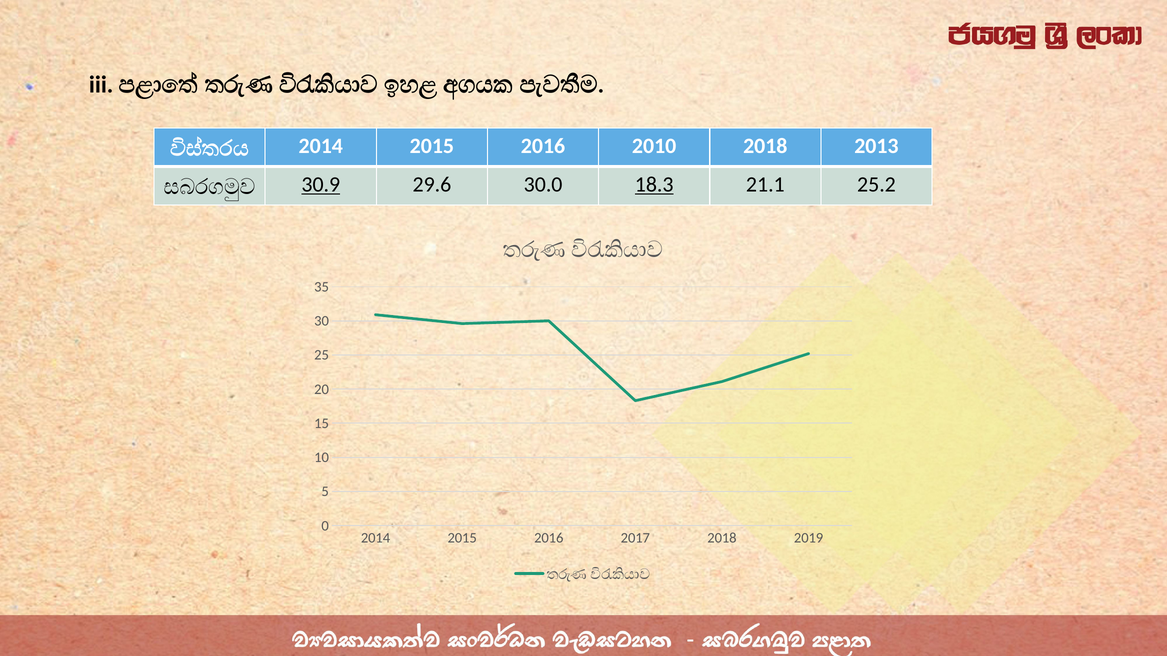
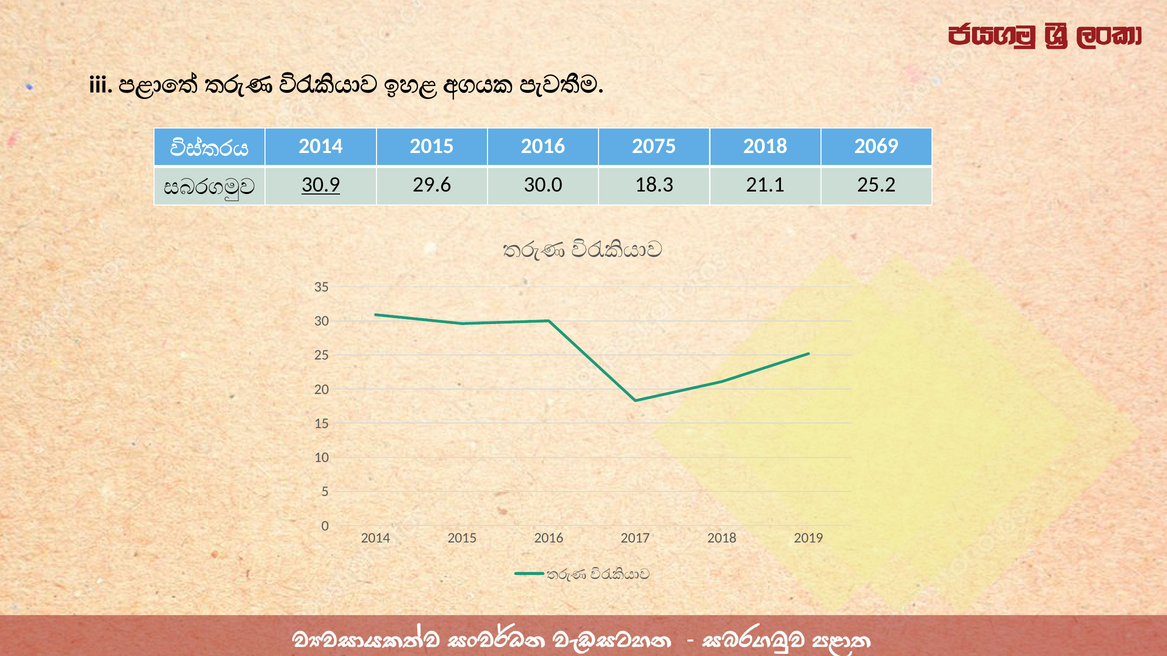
2010: 2010 -> 2075 (654, 146)
2013: 2013 -> 2069 (876, 146)
18.3 underline: present -> none (654, 185)
